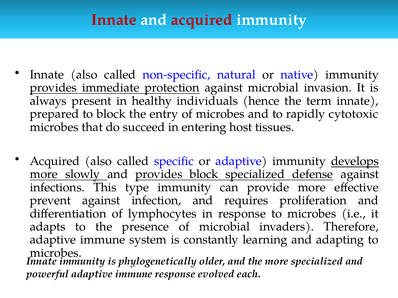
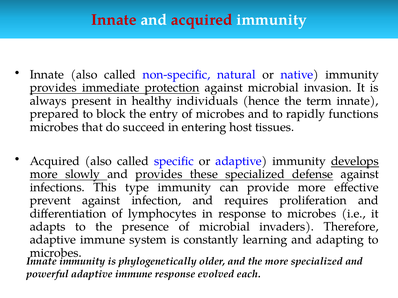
cytotoxic: cytotoxic -> functions (354, 114)
provides block: block -> these (204, 174)
